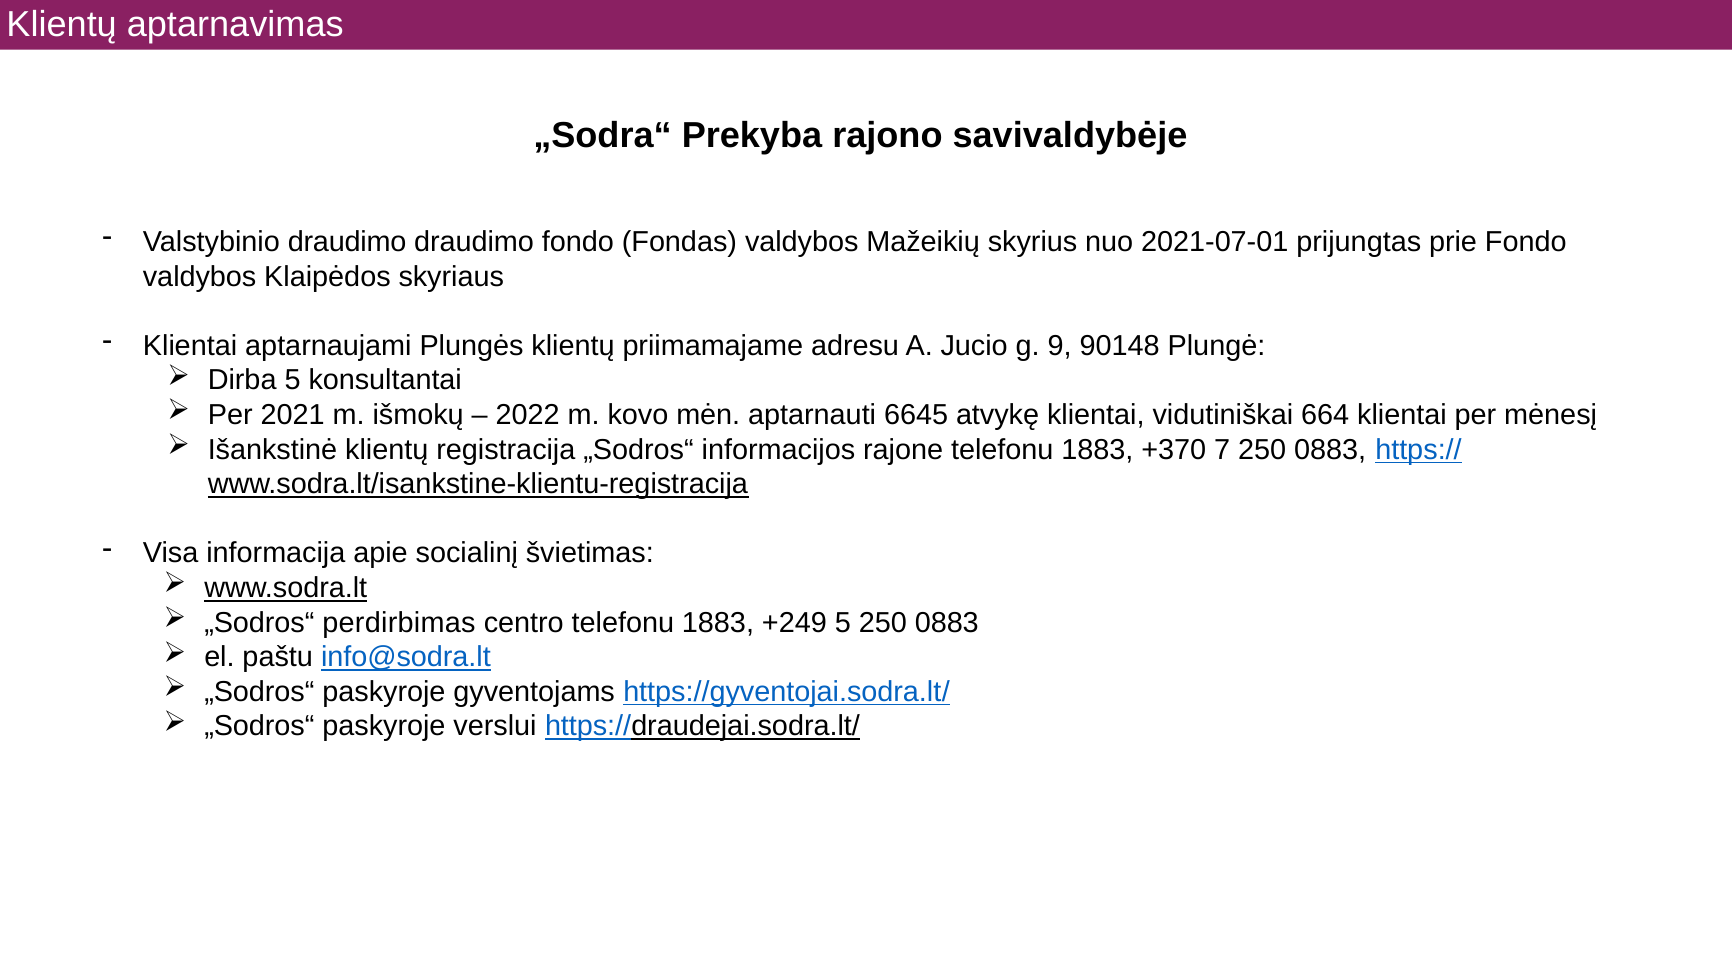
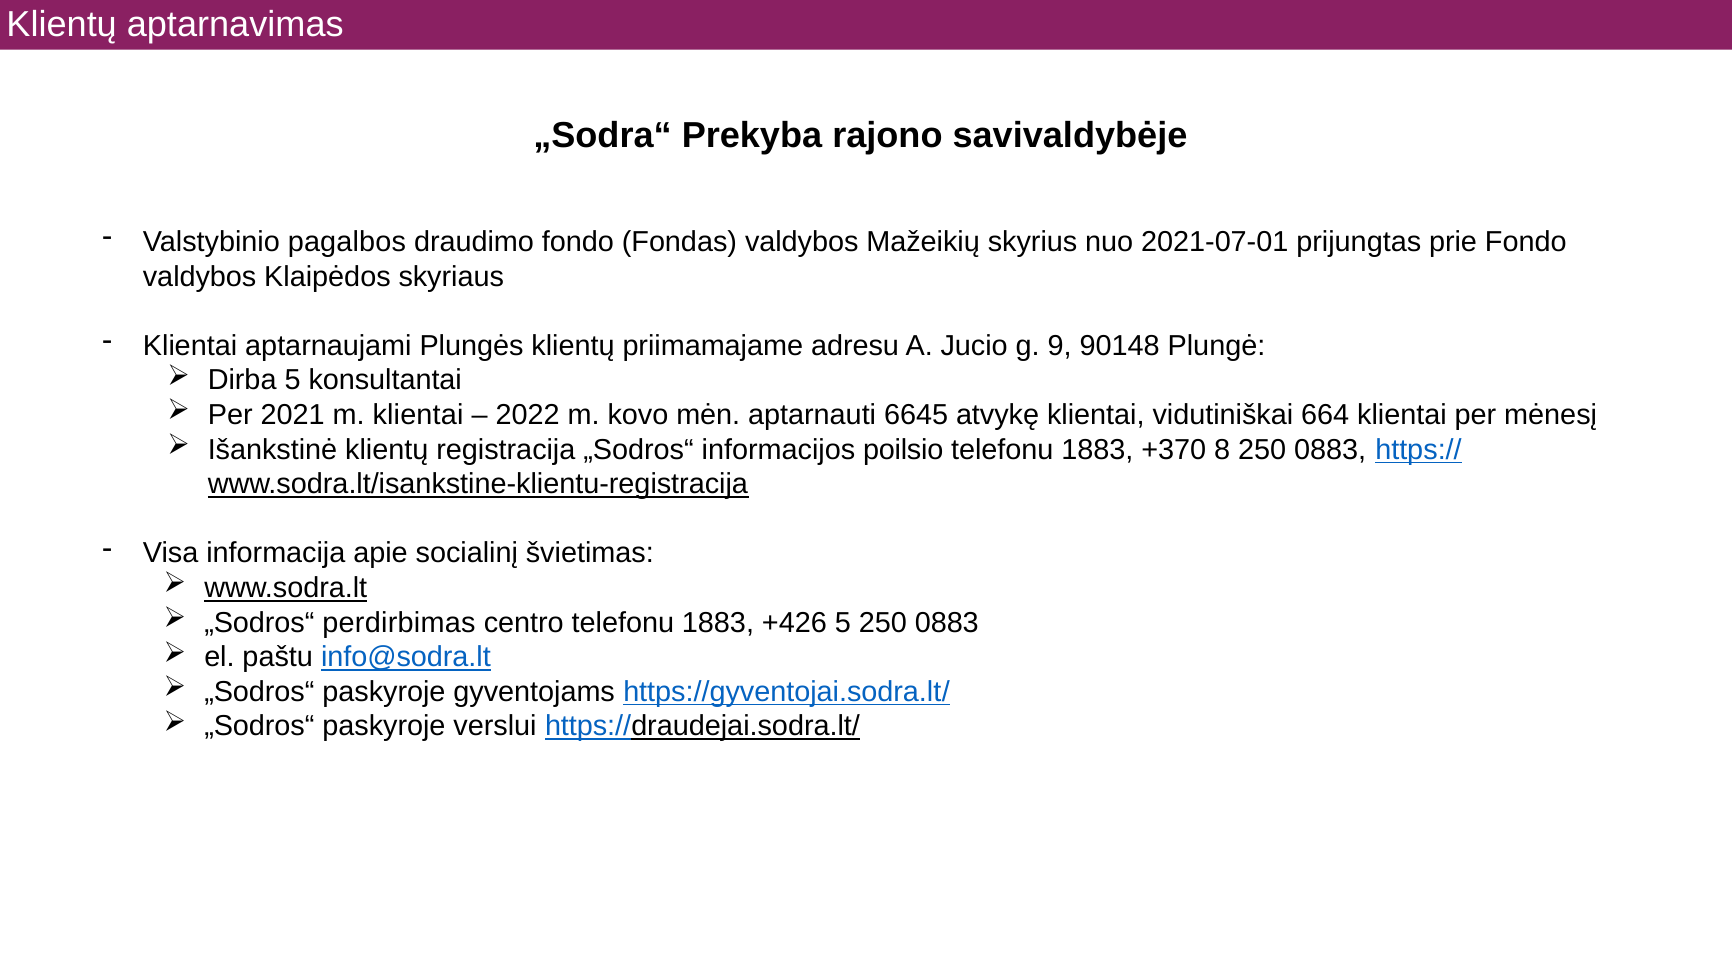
Valstybinio draudimo: draudimo -> pagalbos (347, 242)
m išmokų: išmokų -> klientai (418, 415)
rajone: rajone -> poilsio (903, 450)
7: 7 -> 8 (1222, 450)
+249: +249 -> +426 (794, 623)
